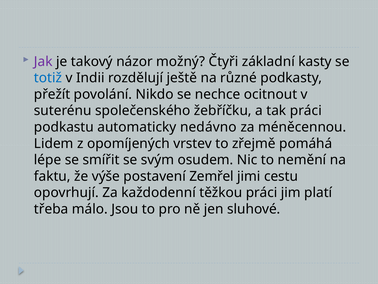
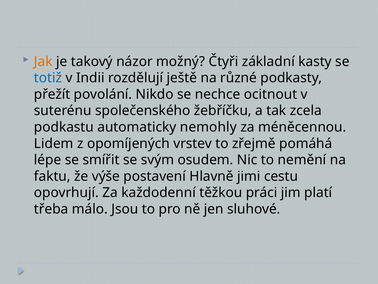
Jak colour: purple -> orange (43, 61)
tak práci: práci -> zcela (306, 111)
nedávno: nedávno -> nemohly (208, 127)
Zemřel: Zemřel -> Hlavně (212, 176)
